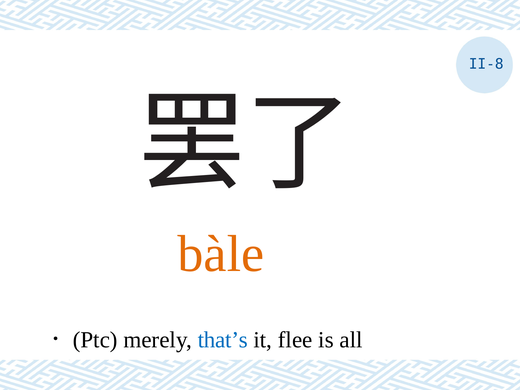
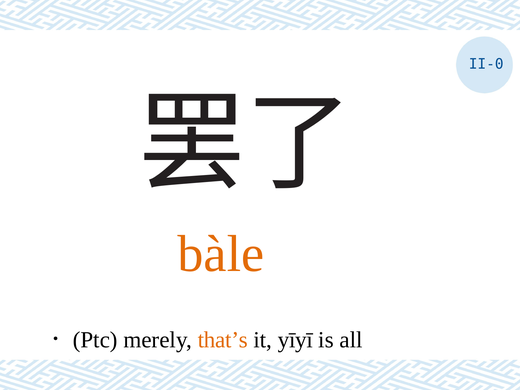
II-8: II-8 -> II-0 (486, 64)
that’s colour: blue -> orange (223, 340)
flee: flee -> yīyī (295, 340)
